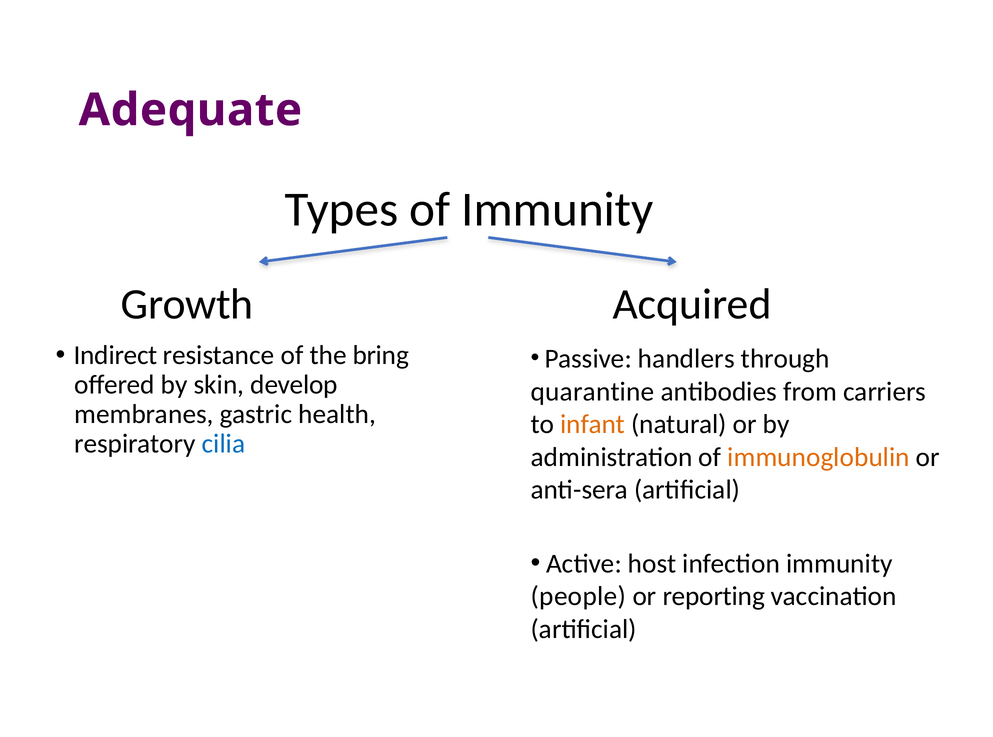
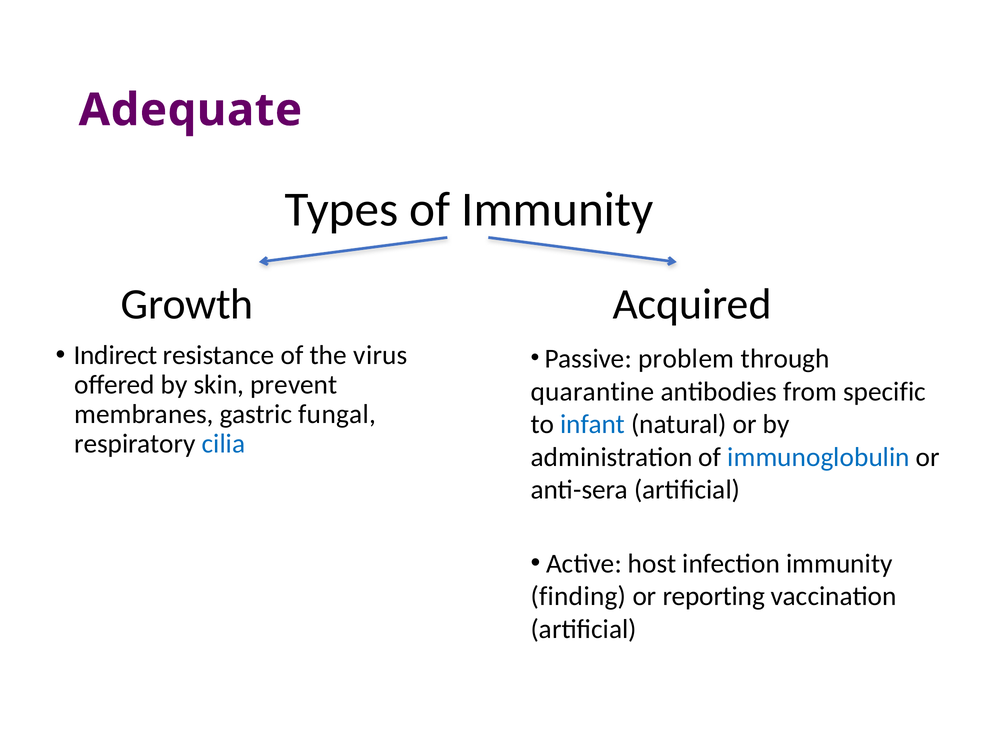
bring: bring -> virus (381, 355)
handlers: handlers -> problem (686, 359)
develop: develop -> prevent (294, 385)
carriers: carriers -> specific (885, 392)
health: health -> fungal (337, 414)
infant colour: orange -> blue (593, 425)
immunoglobulin colour: orange -> blue (819, 457)
people: people -> finding (578, 597)
